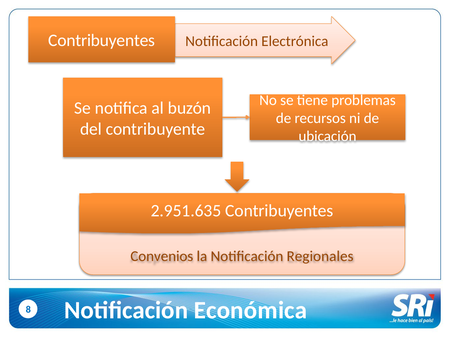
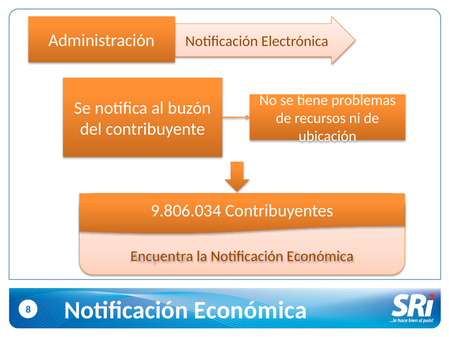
Contribuyentes: Contribuyentes -> Administración (102, 41)
2.951.635: 2.951.635 -> 9.806.034 (186, 211)
Convenios: Convenios -> Encuentra (162, 256)
la Notificación Regionales: Regionales -> Económica (320, 256)
